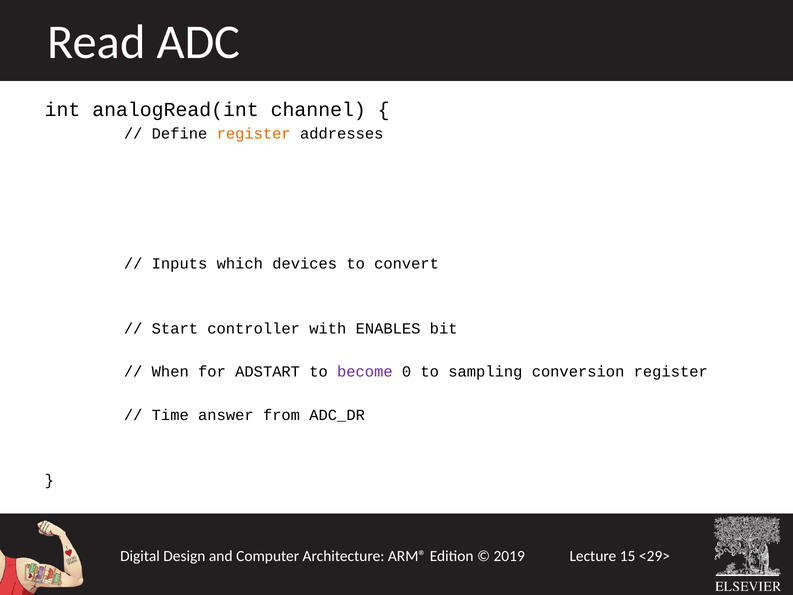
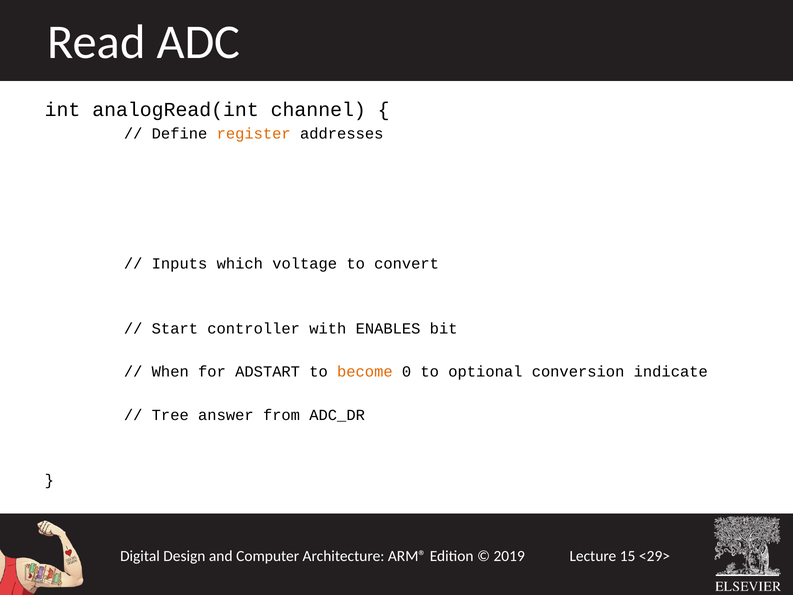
devices: devices -> voltage (305, 264)
become colour: purple -> orange (365, 372)
sampling: sampling -> optional (485, 372)
conversion register: register -> indicate (671, 372)
Time: Time -> Tree (170, 415)
